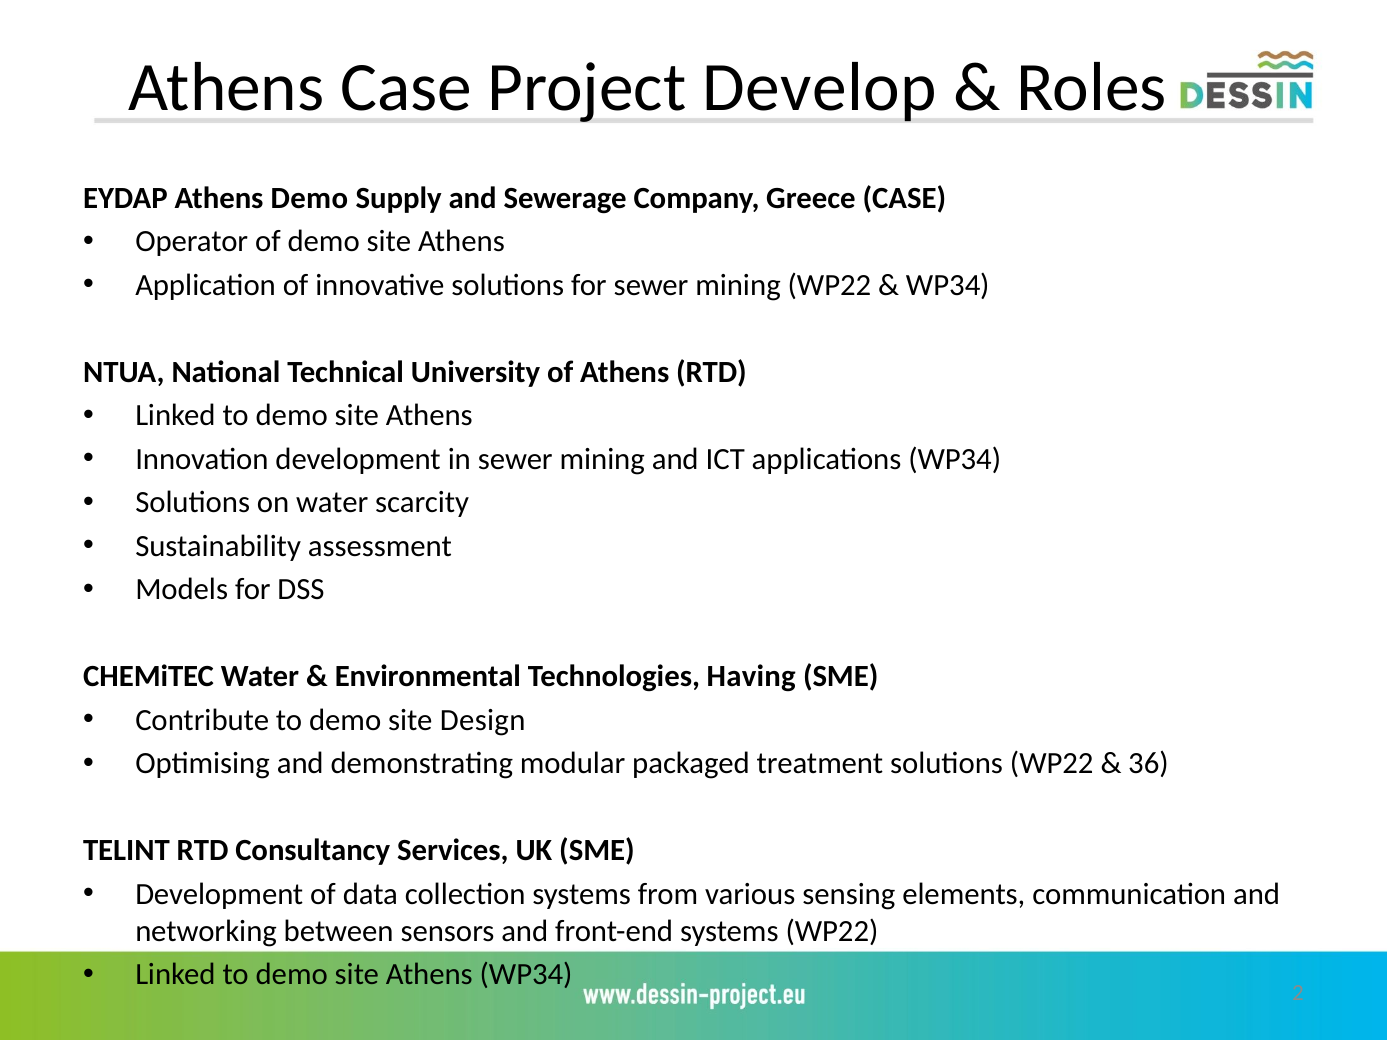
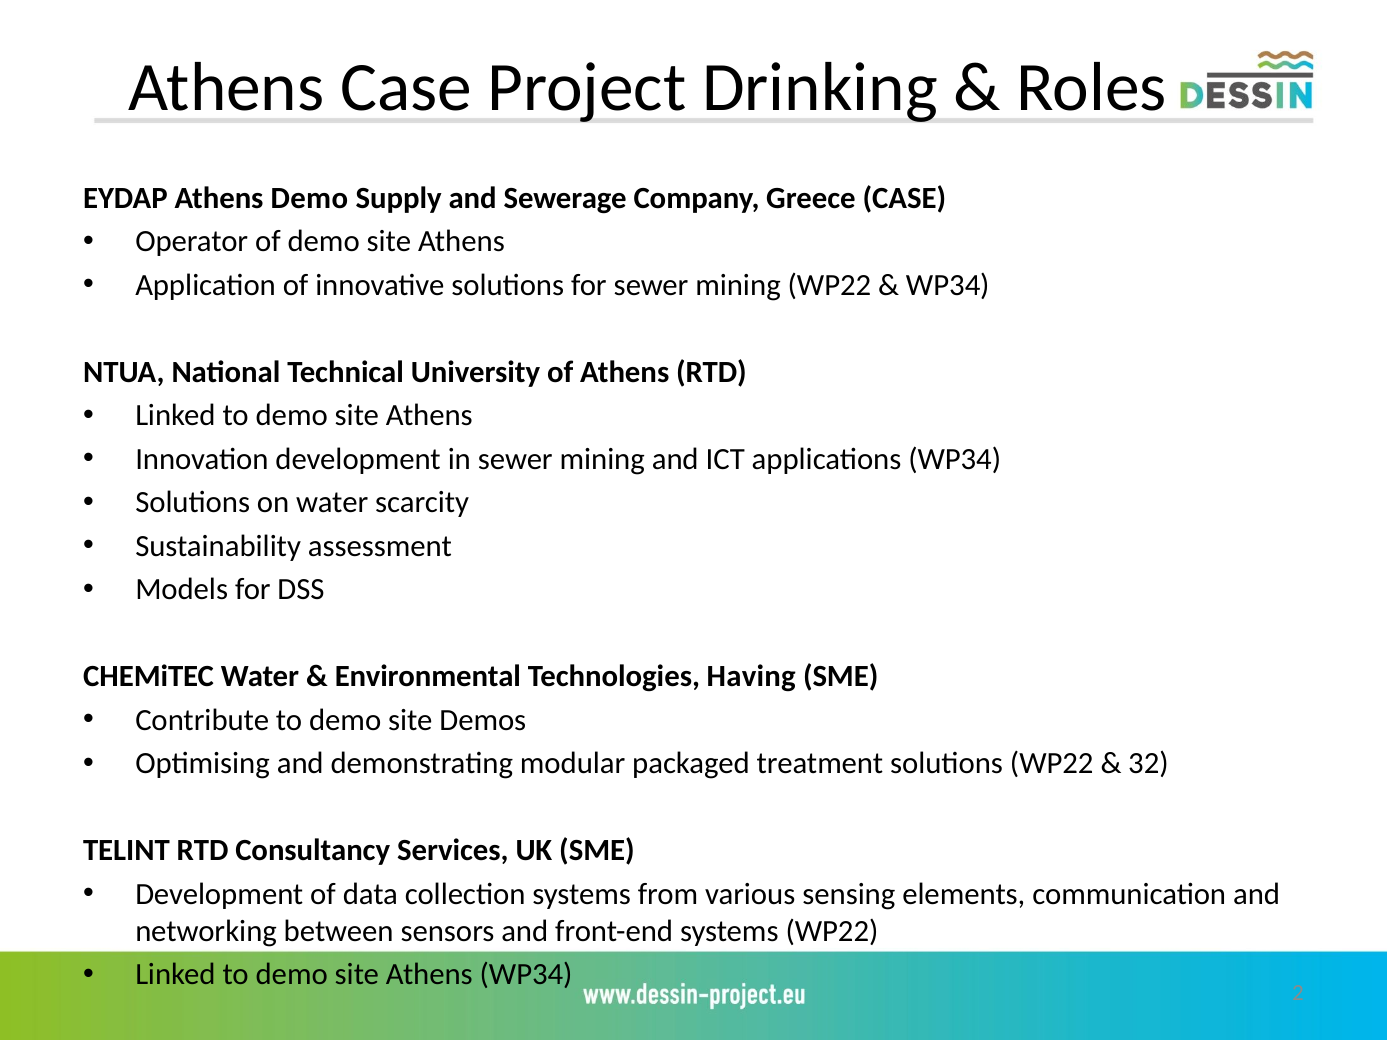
Develop: Develop -> Drinking (820, 87)
Design: Design -> Demos (483, 720)
36: 36 -> 32 (1148, 764)
